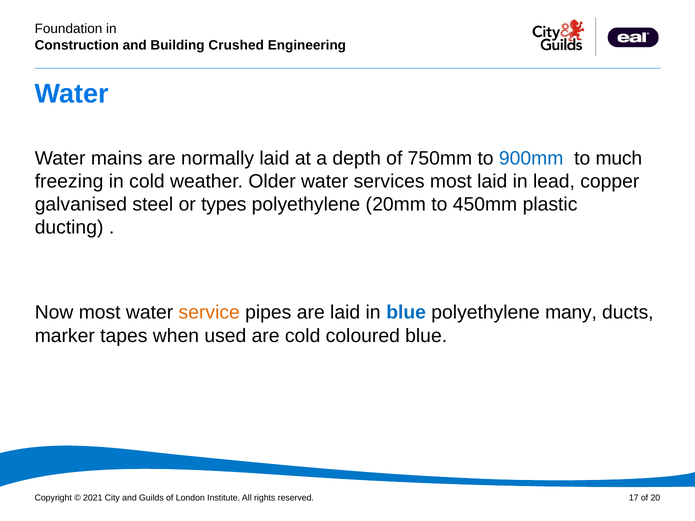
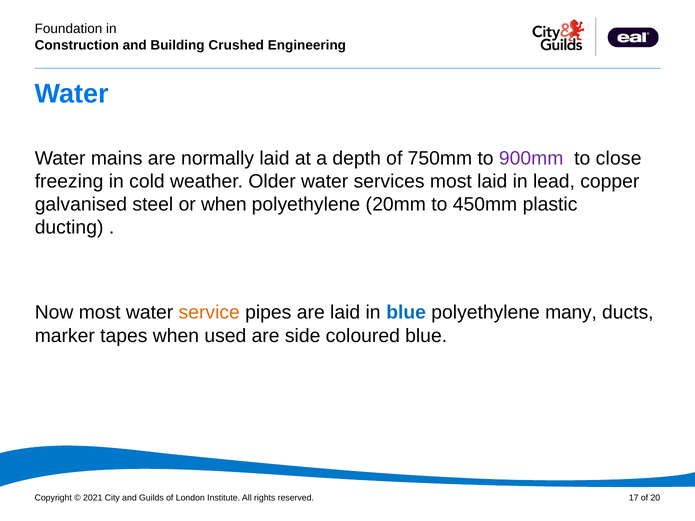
900mm colour: blue -> purple (531, 158)
much: much -> close (619, 158)
or types: types -> when (224, 205)
are cold: cold -> side (303, 336)
